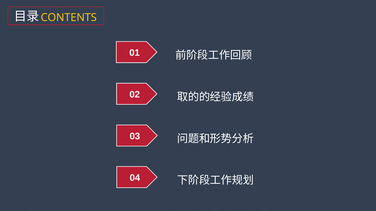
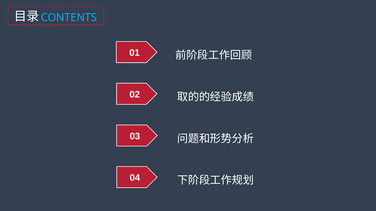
CONTENTS colour: yellow -> light blue (69, 18)
